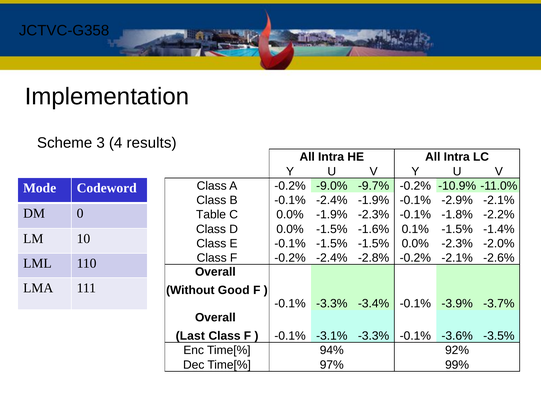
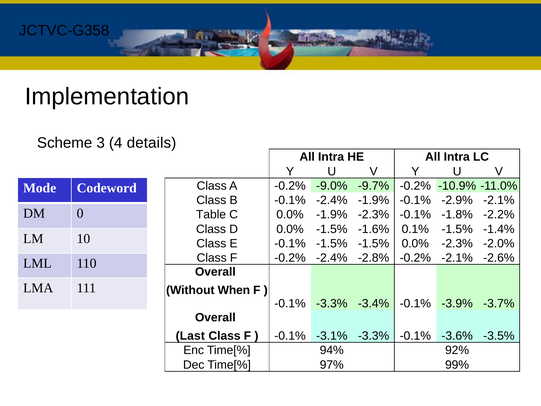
results: results -> details (152, 143)
Good: Good -> When (234, 290)
